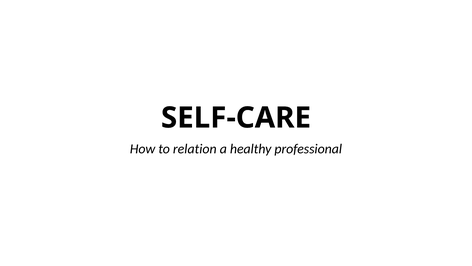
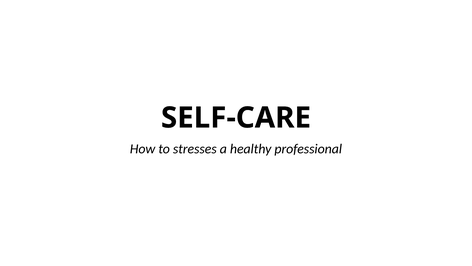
relation: relation -> stresses (195, 149)
